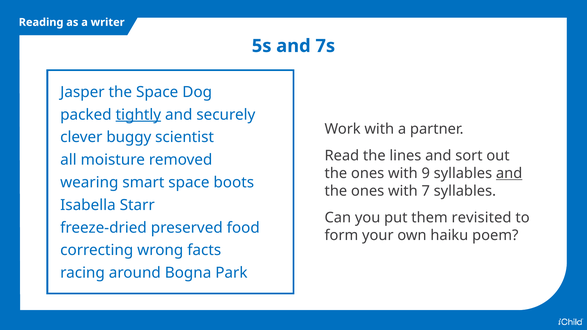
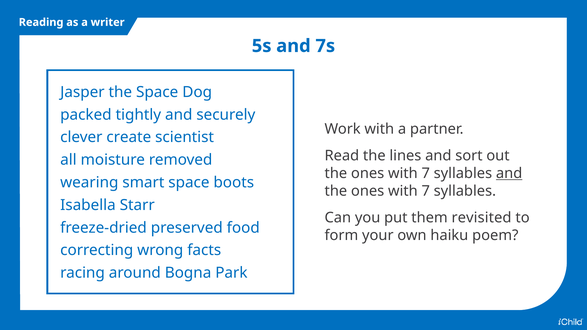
tightly underline: present -> none (138, 115)
buggy: buggy -> create (129, 137)
9: 9 -> 7 (426, 173)
